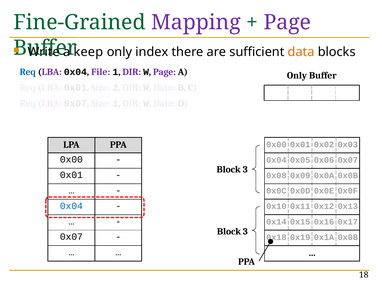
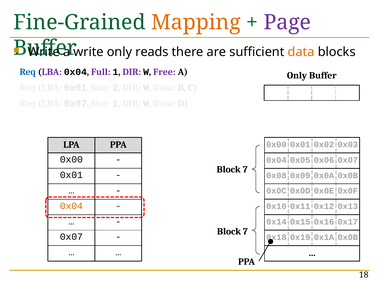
Mapping colour: purple -> orange (196, 22)
keep: keep -> write (88, 52)
index: index -> reads (152, 52)
File: File -> Full (101, 72)
W Page: Page -> Free (164, 72)
3: 3 -> 7 (245, 170)
0x04 colour: blue -> orange (71, 206)
3: 3 -> 7 (245, 232)
